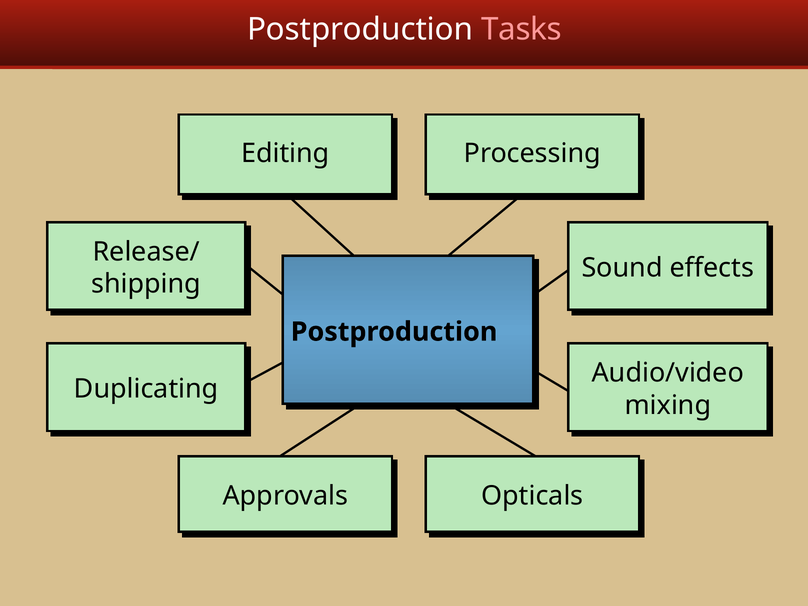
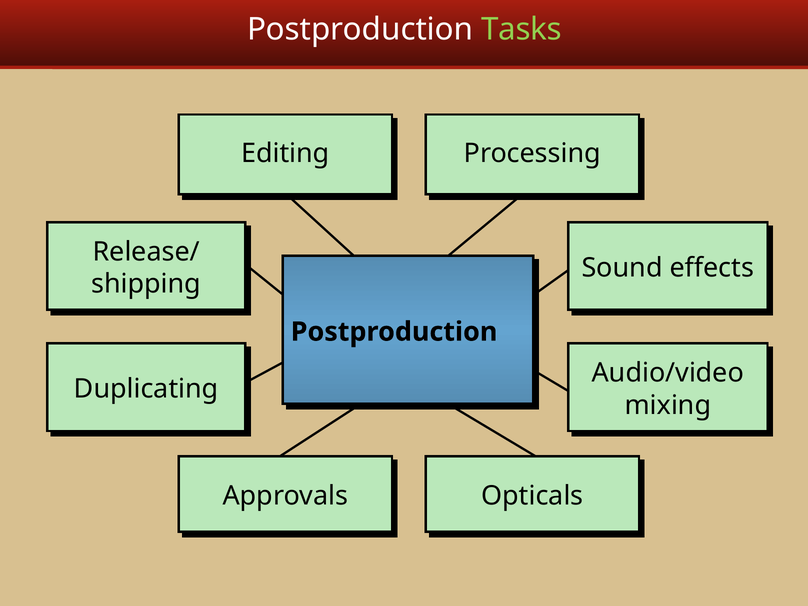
Tasks colour: pink -> light green (521, 30)
